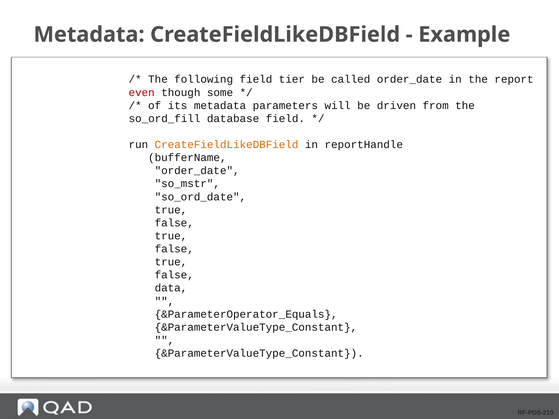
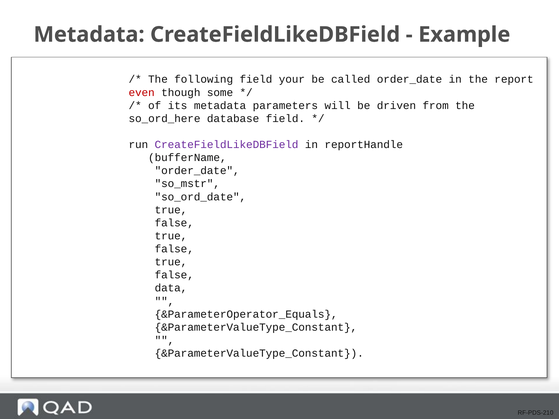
tier: tier -> your (292, 79)
so_ord_fill: so_ord_fill -> so_ord_here (165, 119)
CreateFieldLikeDBField colour: orange -> purple (227, 145)
